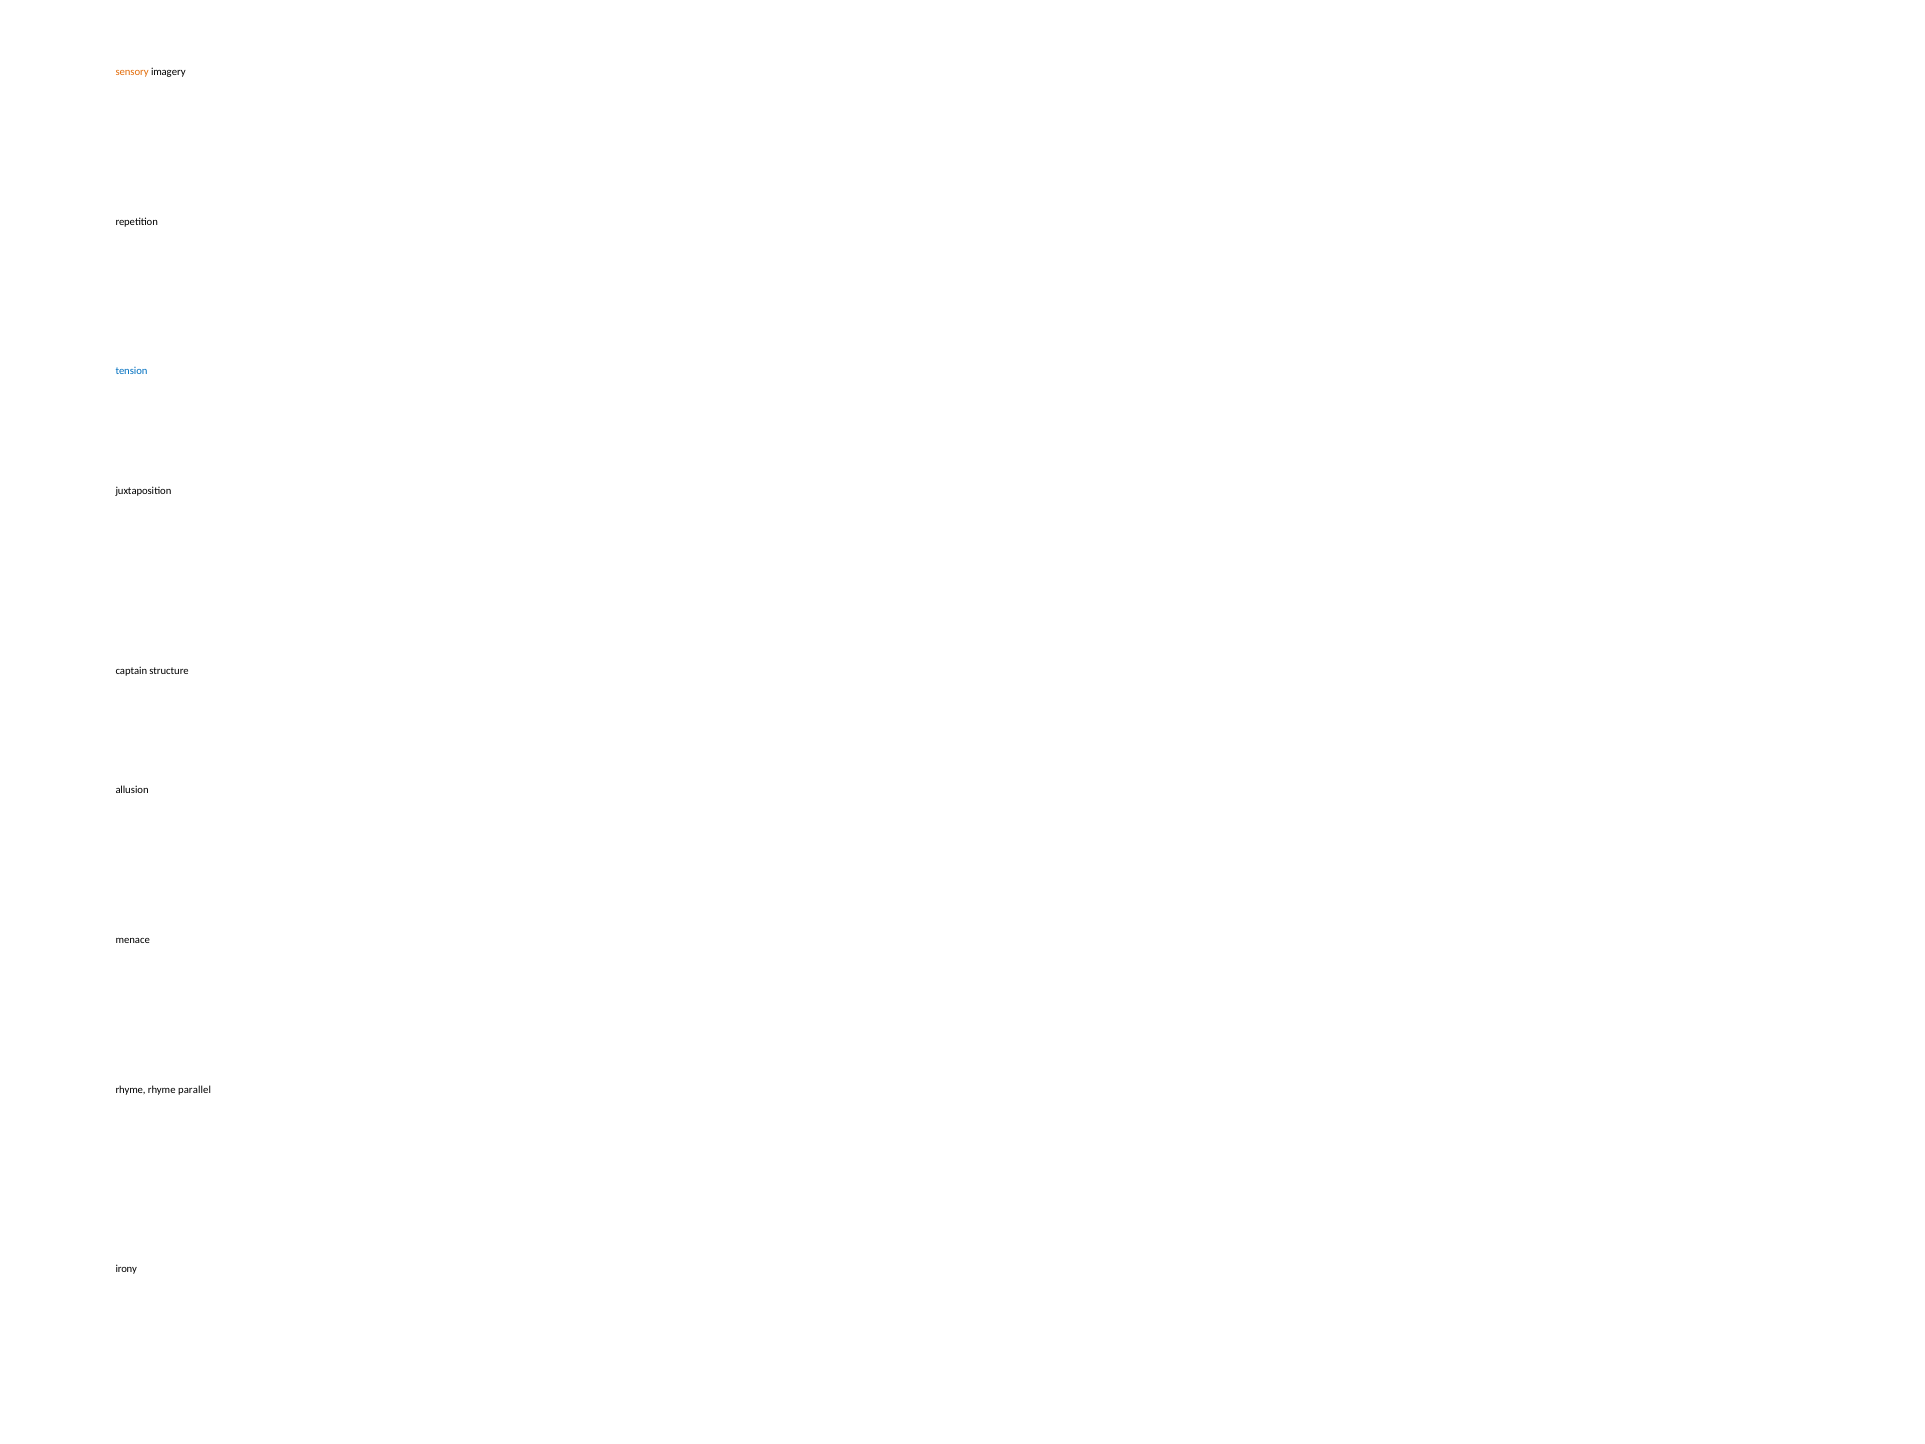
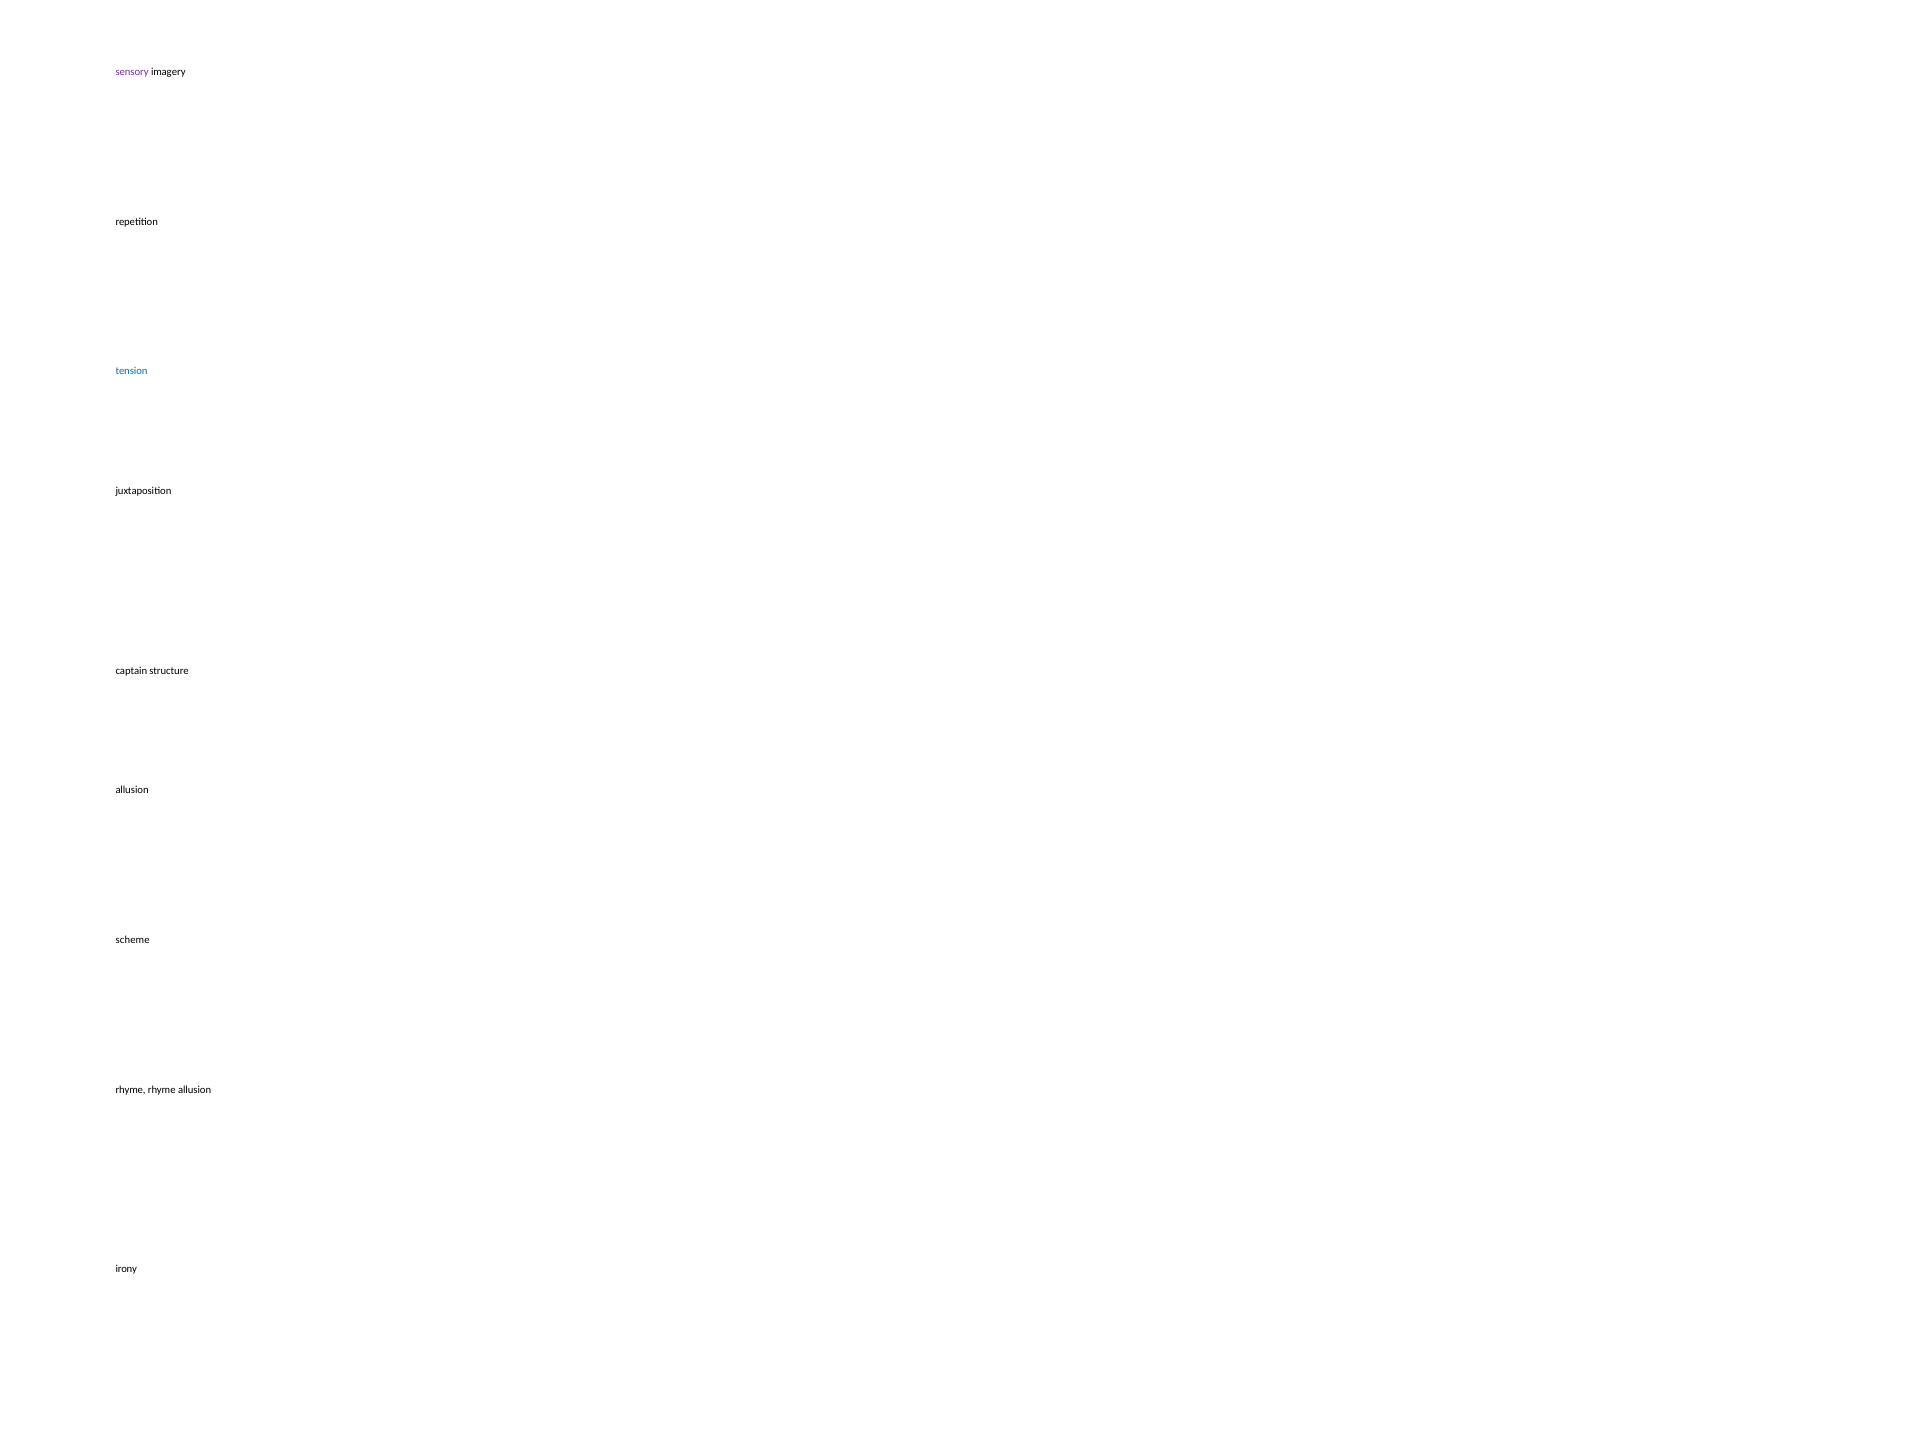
sensory colour: orange -> purple (132, 72)
menace: menace -> scheme (133, 940)
rhyme parallel: parallel -> allusion (195, 1090)
